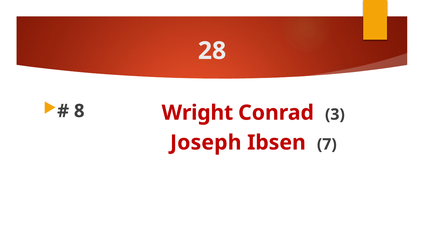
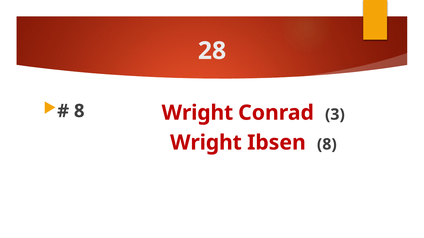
Joseph: Joseph -> Wright (206, 143)
Ibsen 7: 7 -> 8 (327, 145)
